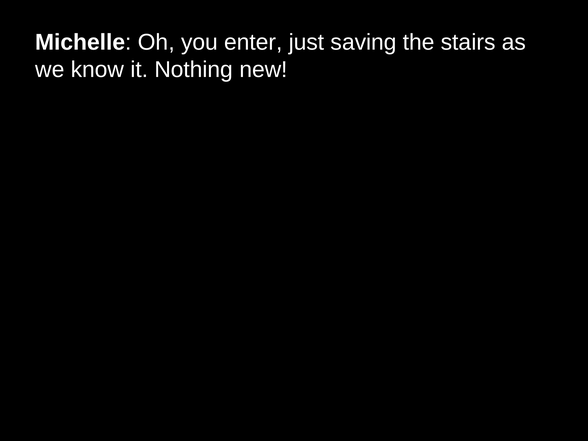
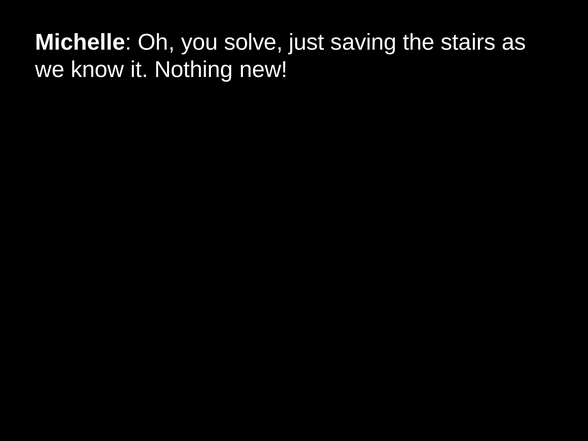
enter: enter -> solve (253, 42)
